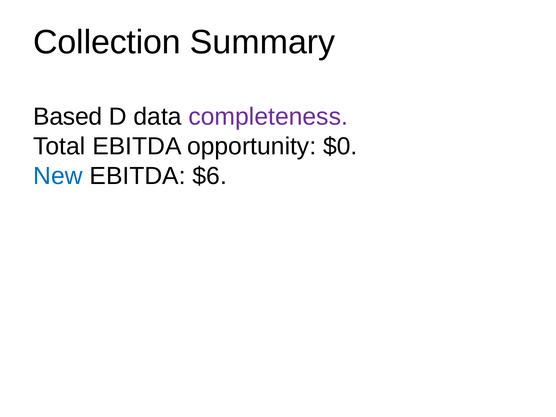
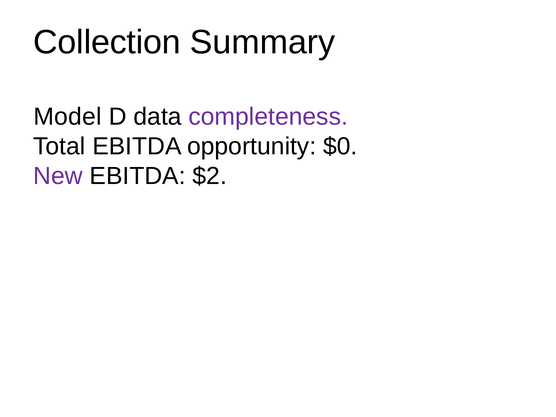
Based: Based -> Model (67, 117)
New colour: blue -> purple (58, 176)
$6: $6 -> $2 (210, 176)
